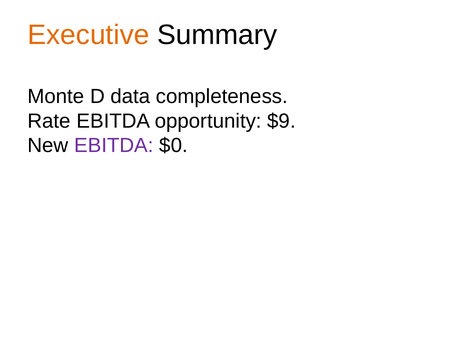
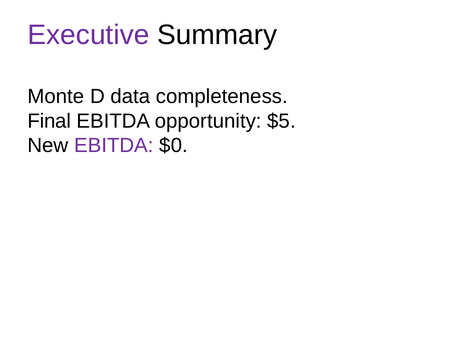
Executive colour: orange -> purple (88, 35)
Rate: Rate -> Final (49, 121)
$9: $9 -> $5 (281, 121)
